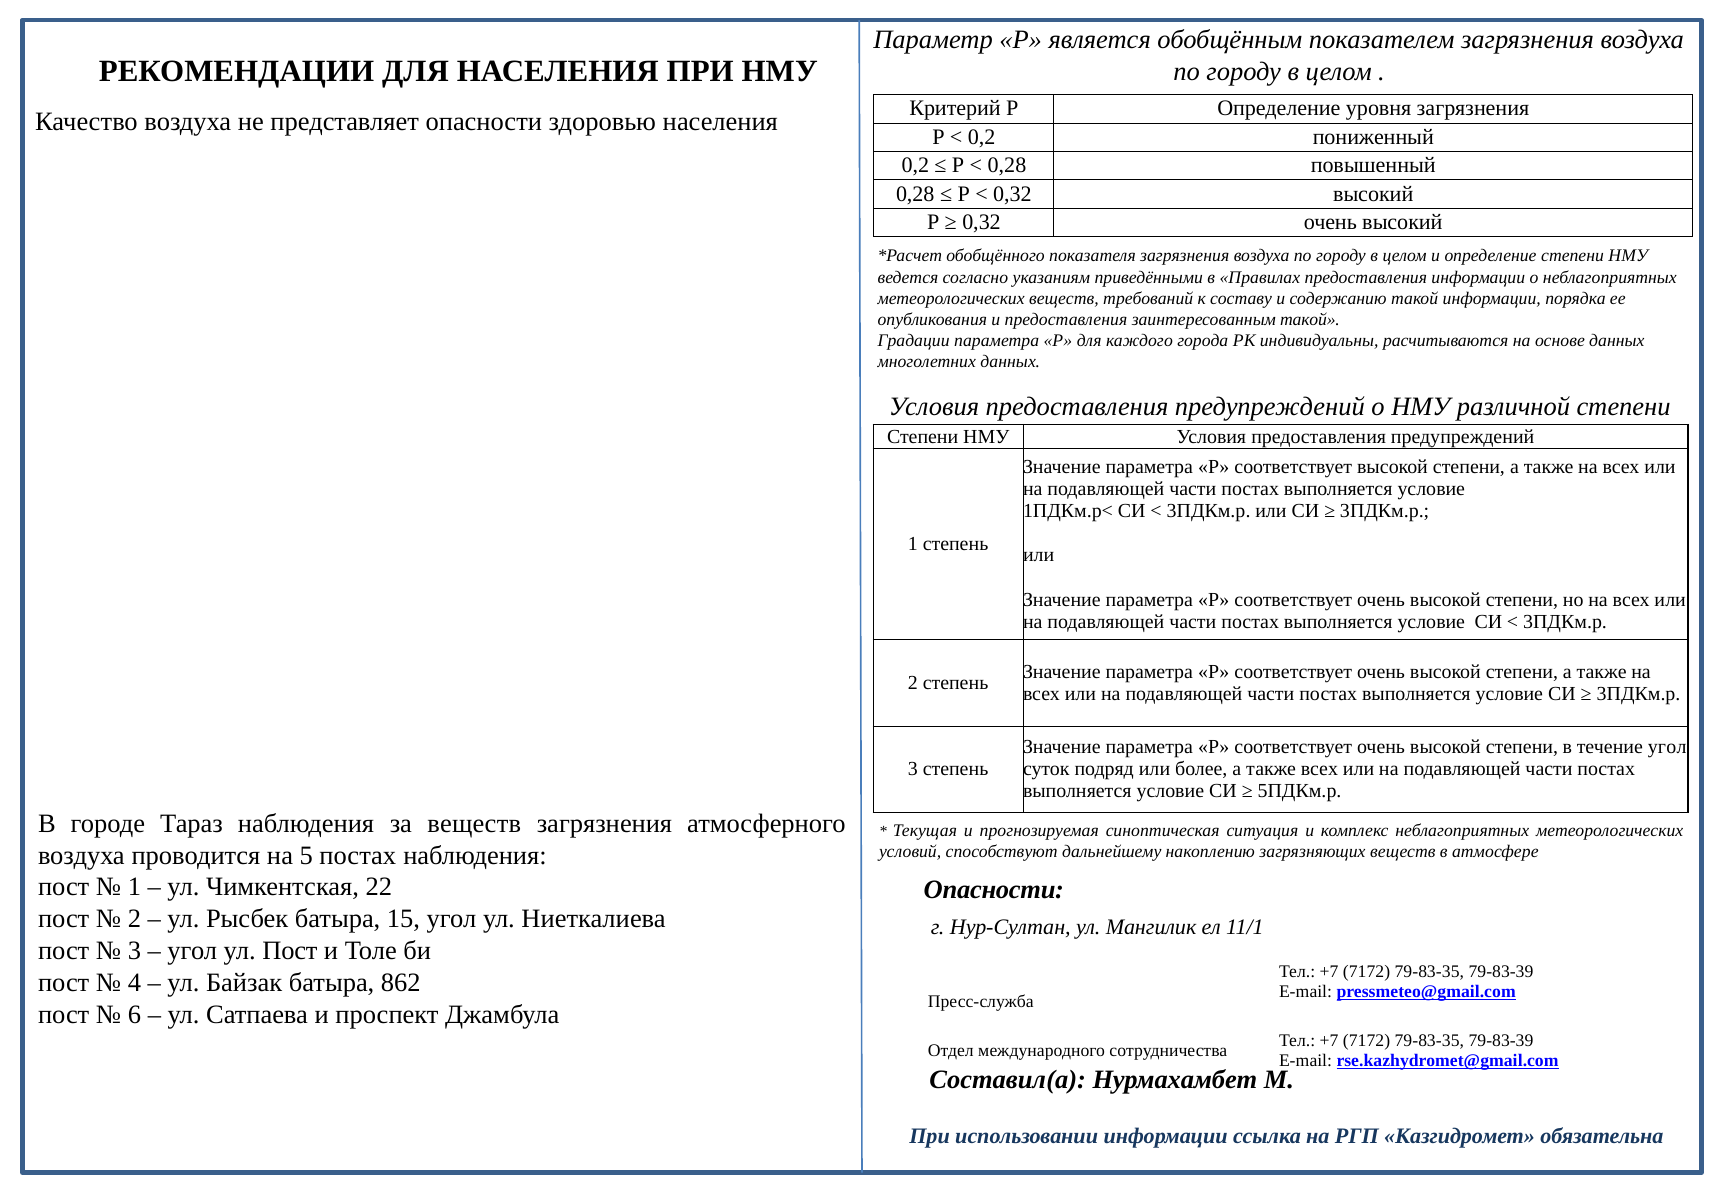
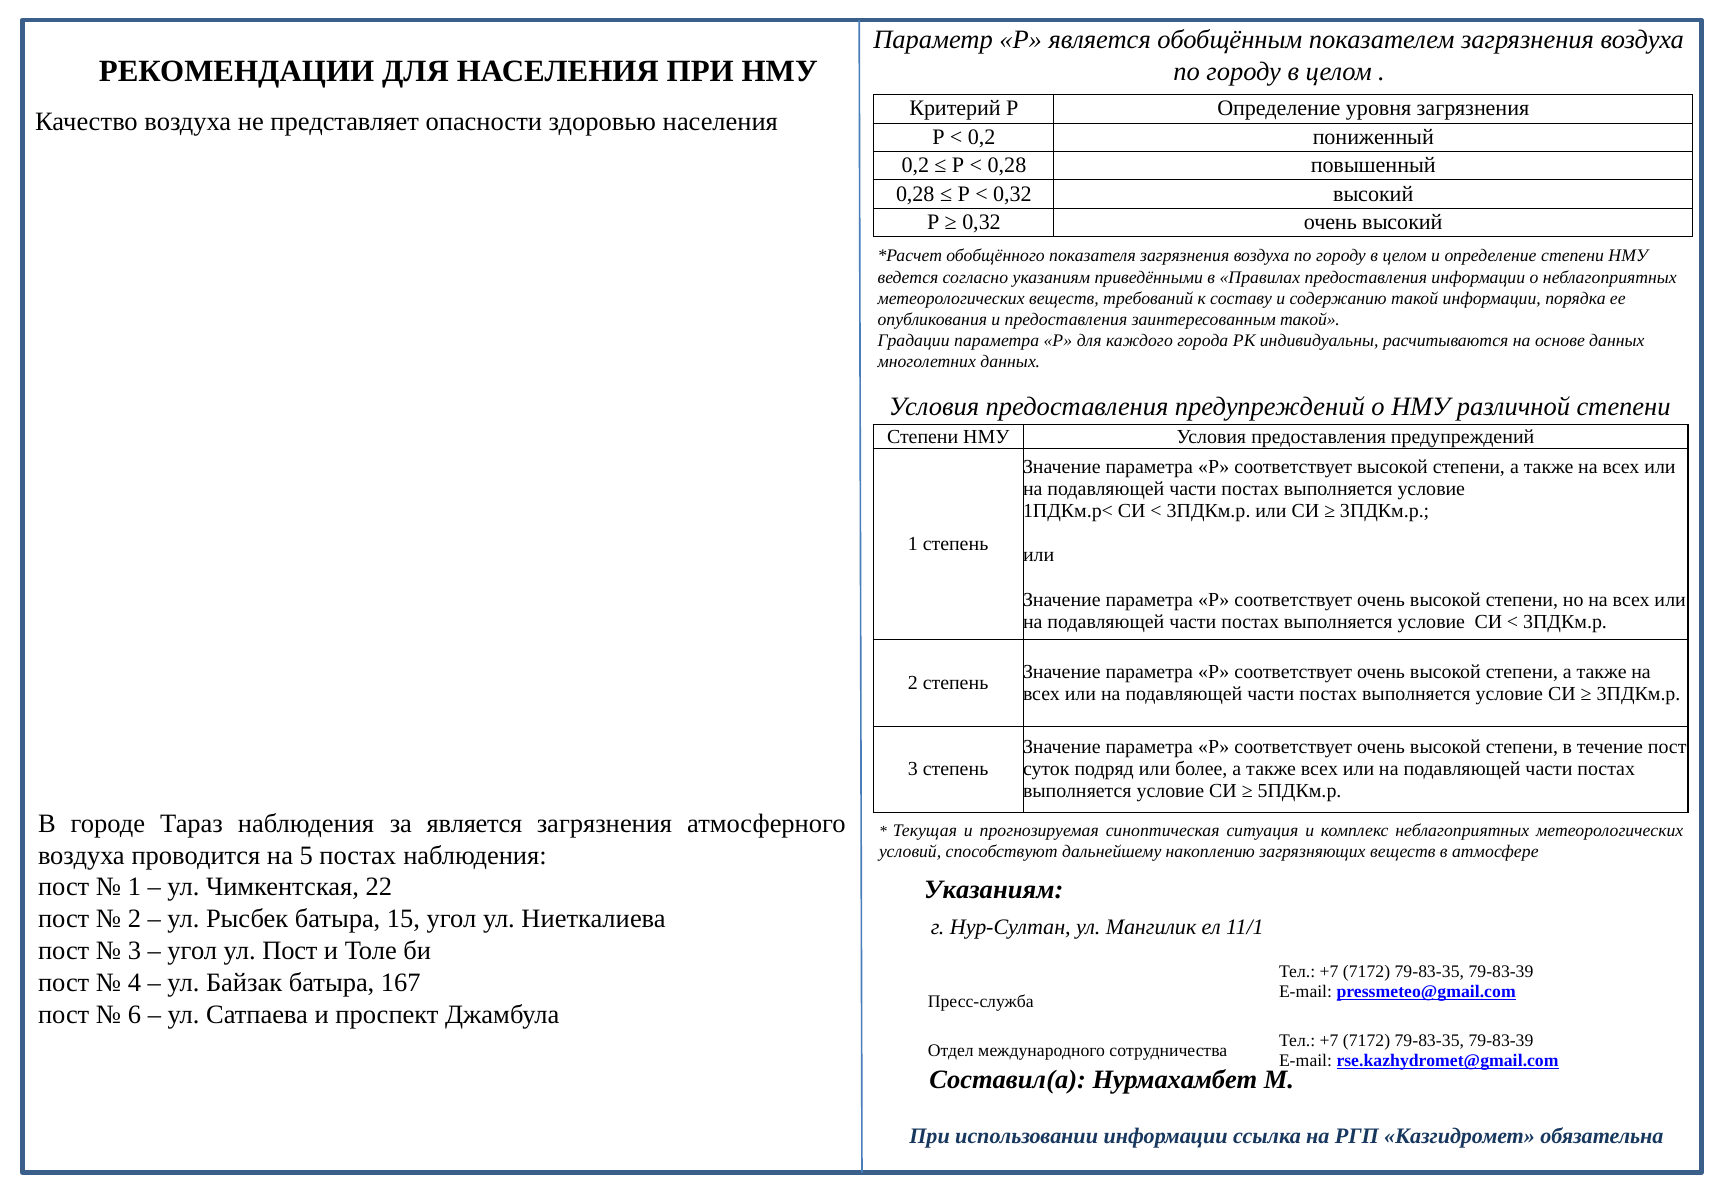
течение угол: угол -> пост (1667, 748)
за веществ: веществ -> является (474, 824)
Опасности: Опасности -> Указаниям (994, 891)
862: 862 -> 167 (401, 983)
